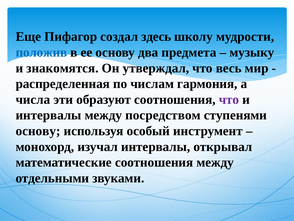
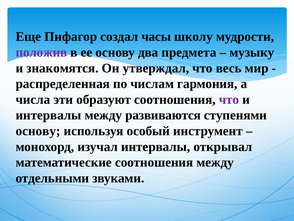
здесь: здесь -> часы (156, 37)
положив colour: blue -> purple (41, 52)
посредством: посредством -> развиваются (163, 115)
